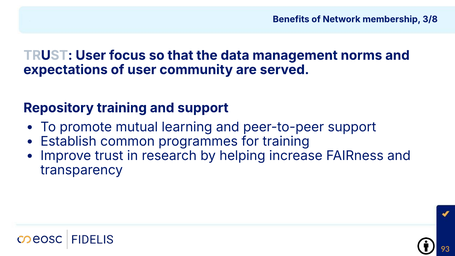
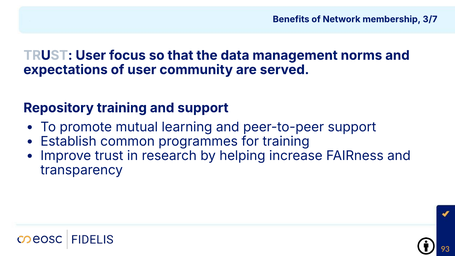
3/8: 3/8 -> 3/7 (430, 19)
